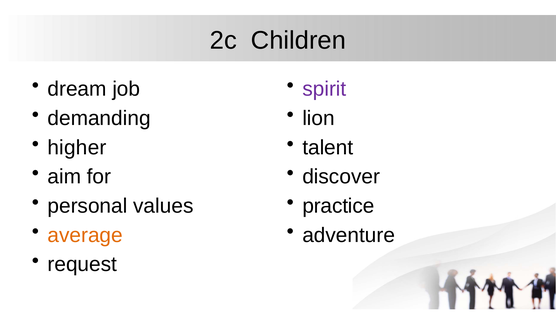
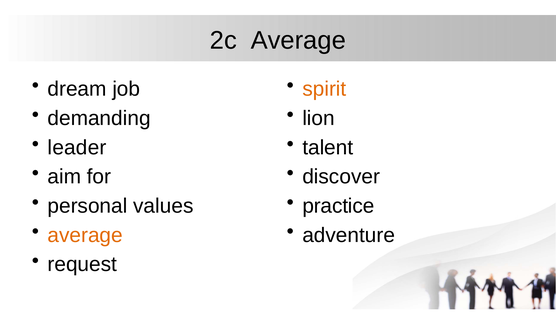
2c Children: Children -> Average (298, 40)
spirit colour: purple -> orange (324, 89)
higher: higher -> leader (77, 147)
